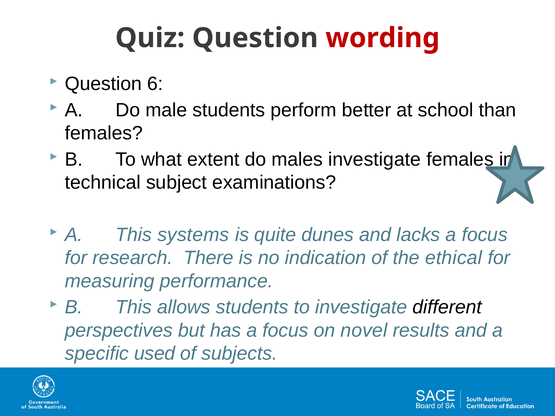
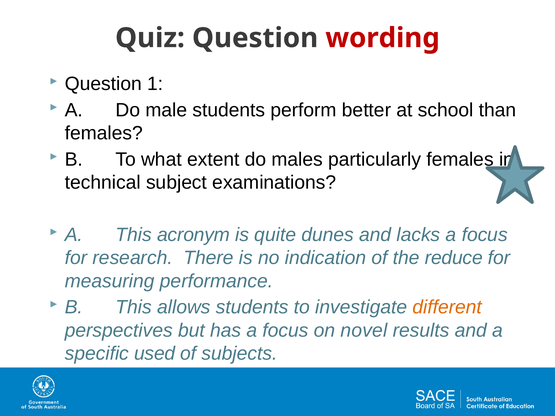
6: 6 -> 1 (155, 84)
males investigate: investigate -> particularly (375, 159)
systems: systems -> acronym (194, 235)
ethical: ethical -> reduce (454, 258)
different colour: black -> orange (447, 307)
